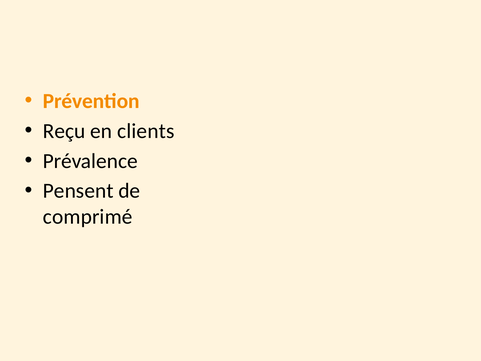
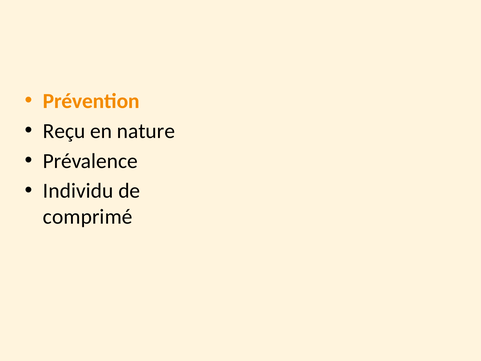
clients: clients -> nature (146, 131)
Pensent: Pensent -> Individu (78, 191)
